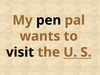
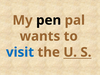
visit colour: black -> blue (20, 52)
